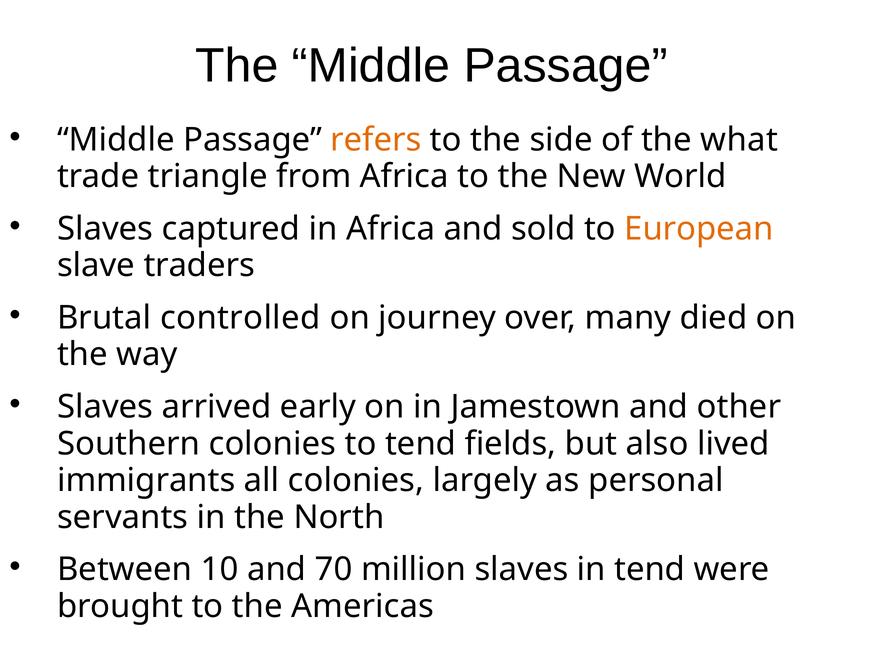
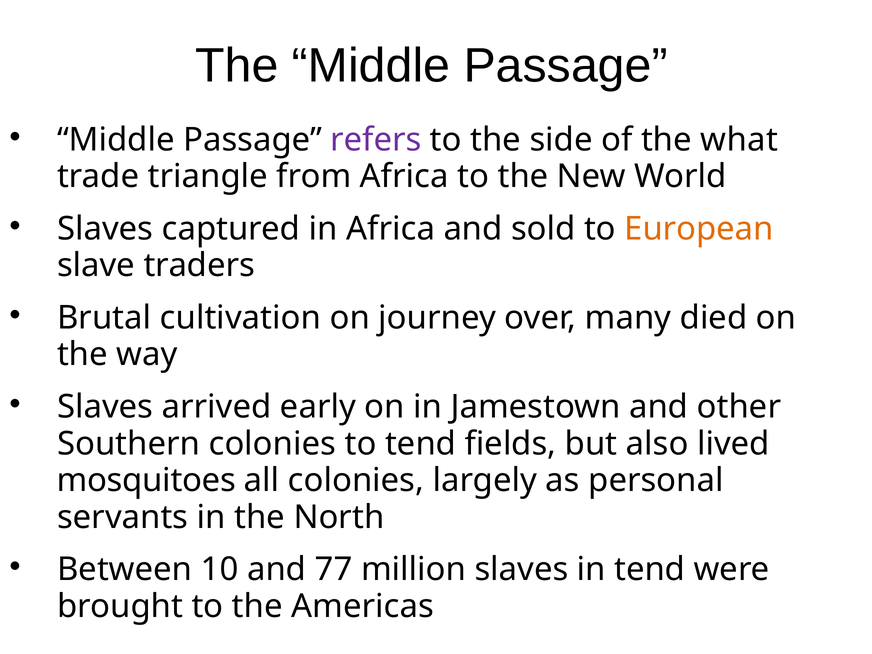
refers colour: orange -> purple (376, 140)
controlled: controlled -> cultivation (240, 318)
immigrants: immigrants -> mosquitoes (146, 480)
70: 70 -> 77 (334, 569)
